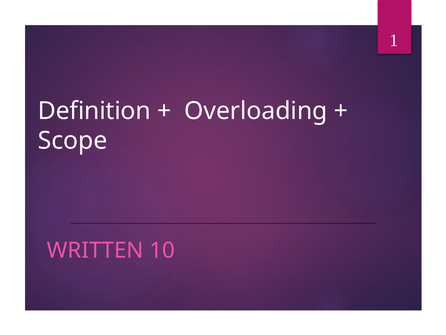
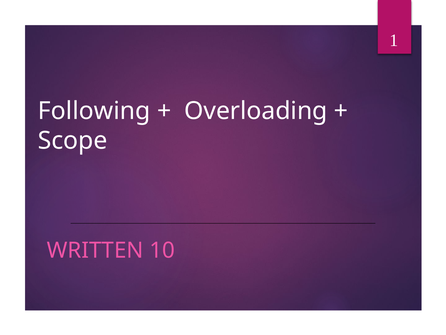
Definition: Definition -> Following (94, 111)
